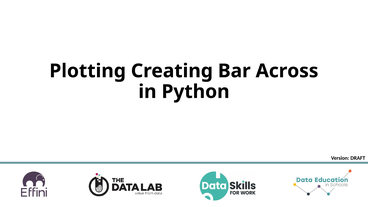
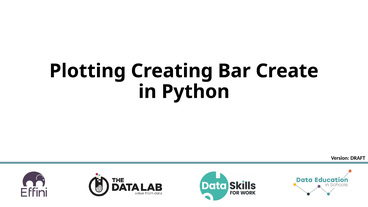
Across: Across -> Create (287, 71)
